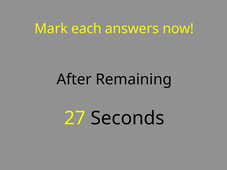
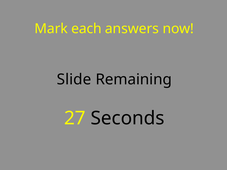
After: After -> Slide (74, 80)
